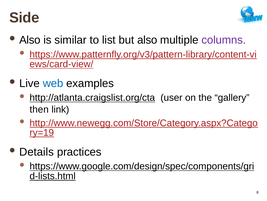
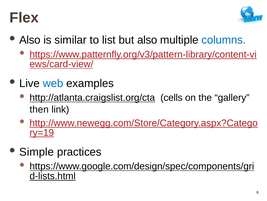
Side: Side -> Flex (24, 18)
columns colour: purple -> blue (224, 40)
user: user -> cells (172, 97)
Details: Details -> Simple (37, 151)
